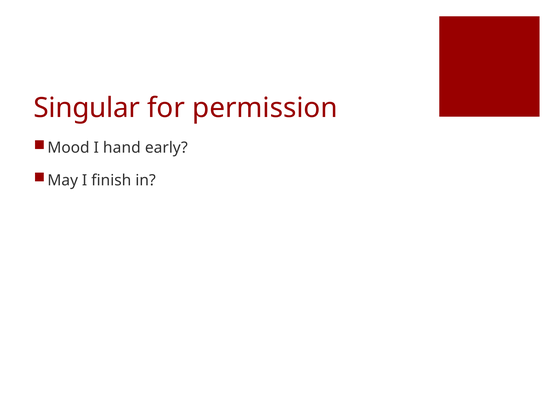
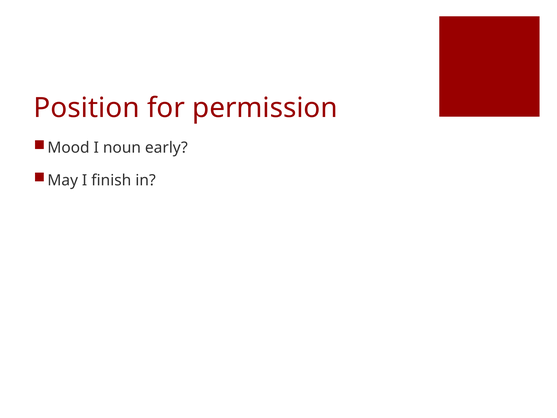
Singular: Singular -> Position (87, 108)
hand: hand -> noun (122, 148)
